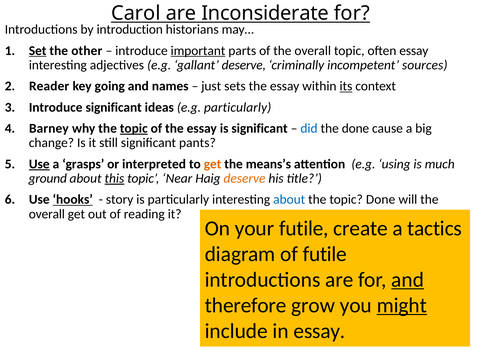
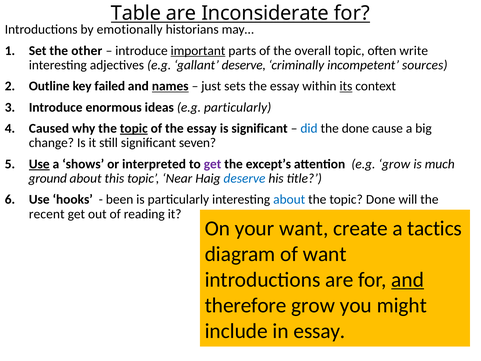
Carol: Carol -> Table (136, 13)
introduction: introduction -> emotionally (130, 29)
Set underline: present -> none (38, 51)
often essay: essay -> write (414, 51)
Reader: Reader -> Outline (49, 86)
going: going -> failed (110, 86)
names underline: none -> present (170, 86)
Introduce significant: significant -> enormous (114, 107)
Barney: Barney -> Caused (49, 128)
pants: pants -> seven (198, 143)
grasps: grasps -> shows (83, 164)
get colour: orange -> purple (213, 164)
means’s: means’s -> except’s (268, 164)
e.g using: using -> grow (394, 164)
this underline: present -> none (114, 178)
deserve colour: orange -> blue (244, 178)
hooks underline: present -> none (73, 199)
story: story -> been (120, 199)
overall: overall -> recent (47, 214)
your futile: futile -> want (304, 228)
of futile: futile -> want (325, 254)
might underline: present -> none (402, 305)
